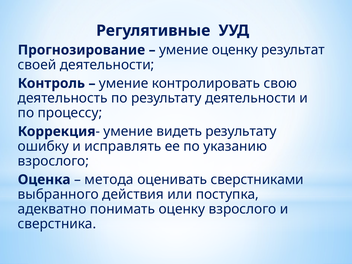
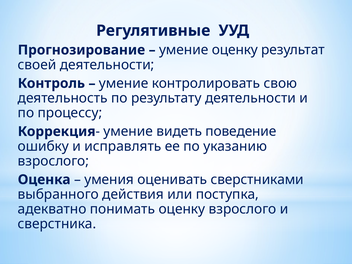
видеть результату: результату -> поведение (241, 131)
метода: метода -> умения (109, 180)
